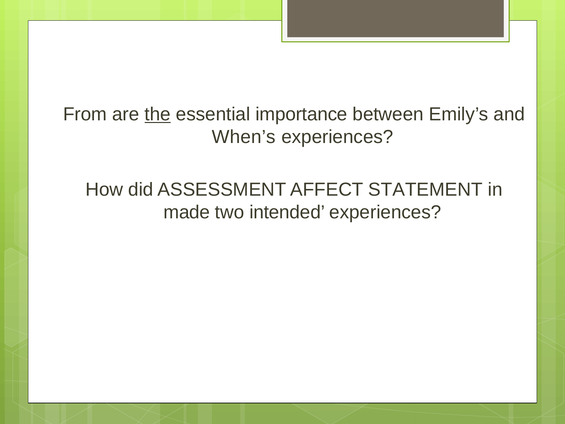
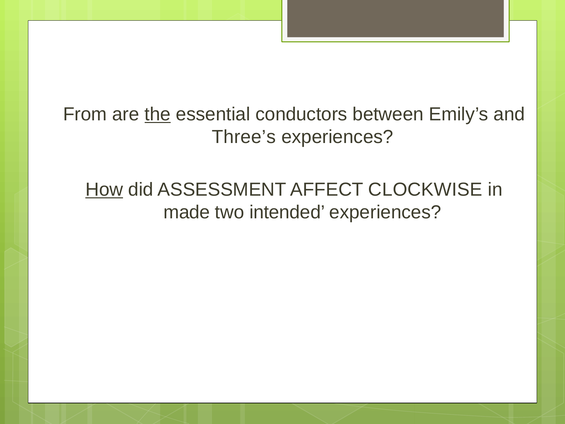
importance: importance -> conductors (301, 114)
When’s: When’s -> Three’s (244, 137)
How underline: none -> present (104, 190)
STATEMENT: STATEMENT -> CLOCKWISE (425, 190)
